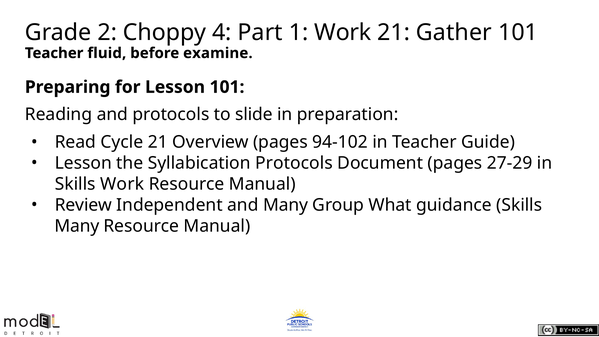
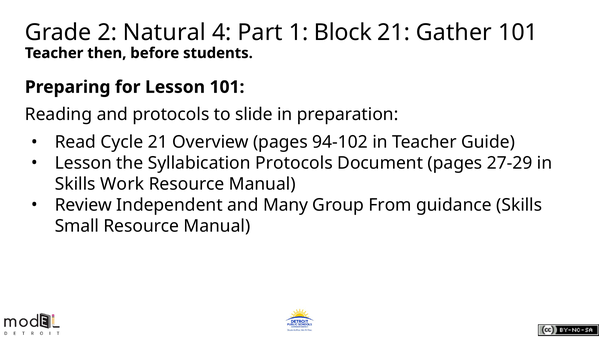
Choppy: Choppy -> Natural (164, 32)
1 Work: Work -> Block (343, 32)
fluid: fluid -> then (107, 53)
examine: examine -> students (218, 53)
What: What -> From (390, 205)
Many: Many -> Small (77, 226)
